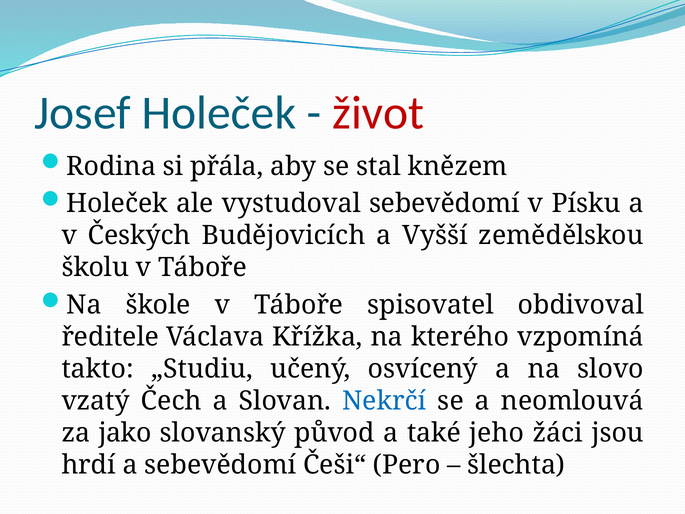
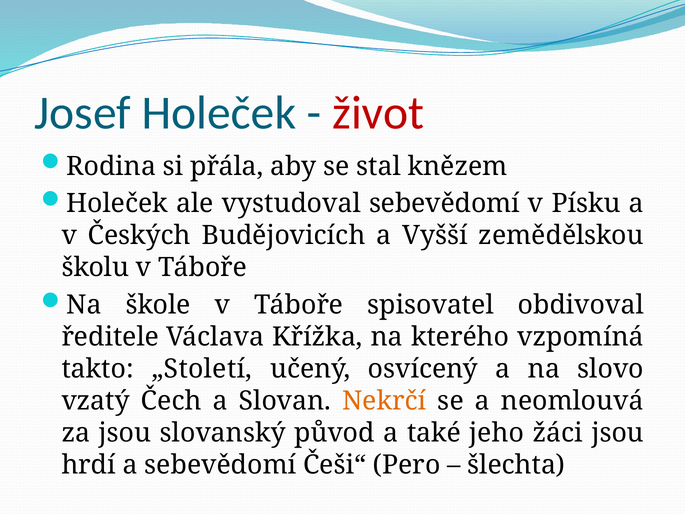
„Studiu: „Studiu -> „Století (202, 369)
Nekrčí colour: blue -> orange (384, 401)
za jako: jako -> jsou (125, 433)
